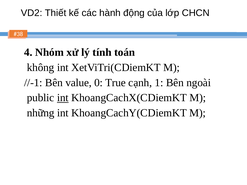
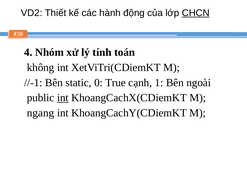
CHCN underline: none -> present (196, 13)
value: value -> static (79, 83)
những: những -> ngang (40, 113)
